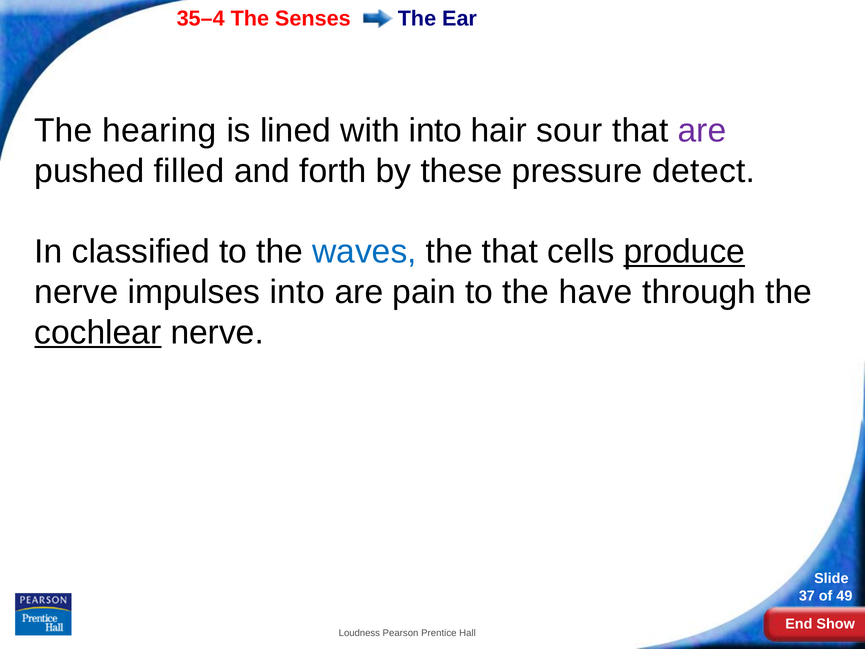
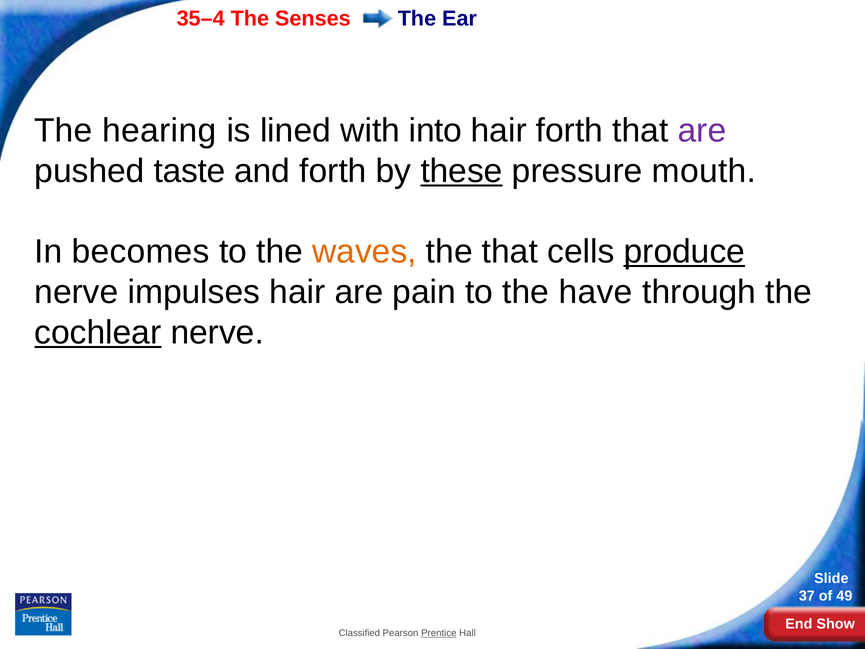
hair sour: sour -> forth (570, 130)
filled: filled -> taste (189, 171)
these underline: none -> present (462, 171)
detect: detect -> mouth (704, 171)
classified: classified -> becomes (141, 252)
waves colour: blue -> orange (364, 252)
impulses into: into -> hair (297, 292)
Loudness: Loudness -> Classified (359, 633)
Prentice underline: none -> present (439, 633)
